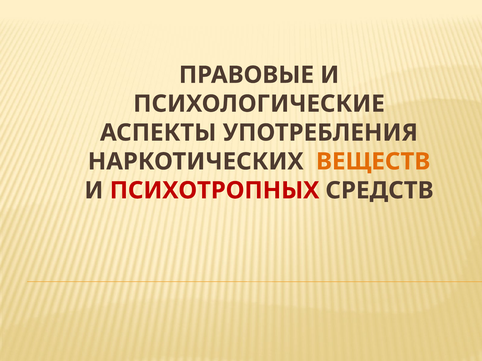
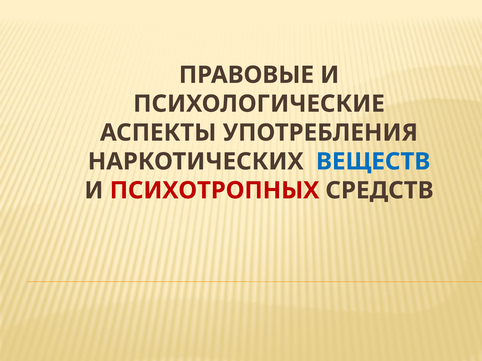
ВЕЩЕСТВ colour: orange -> blue (373, 162)
